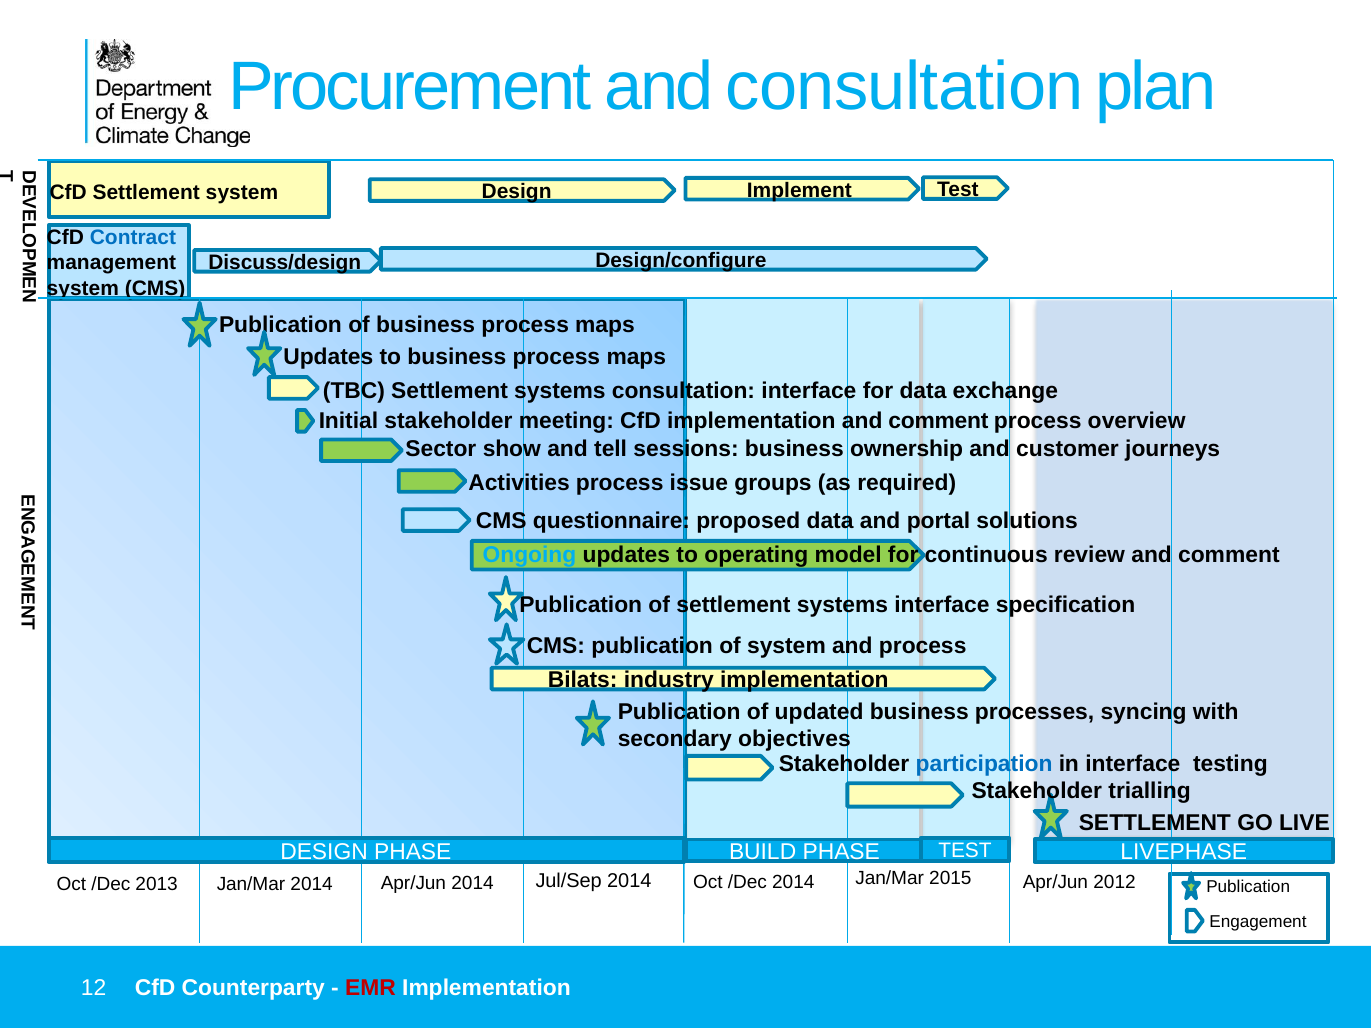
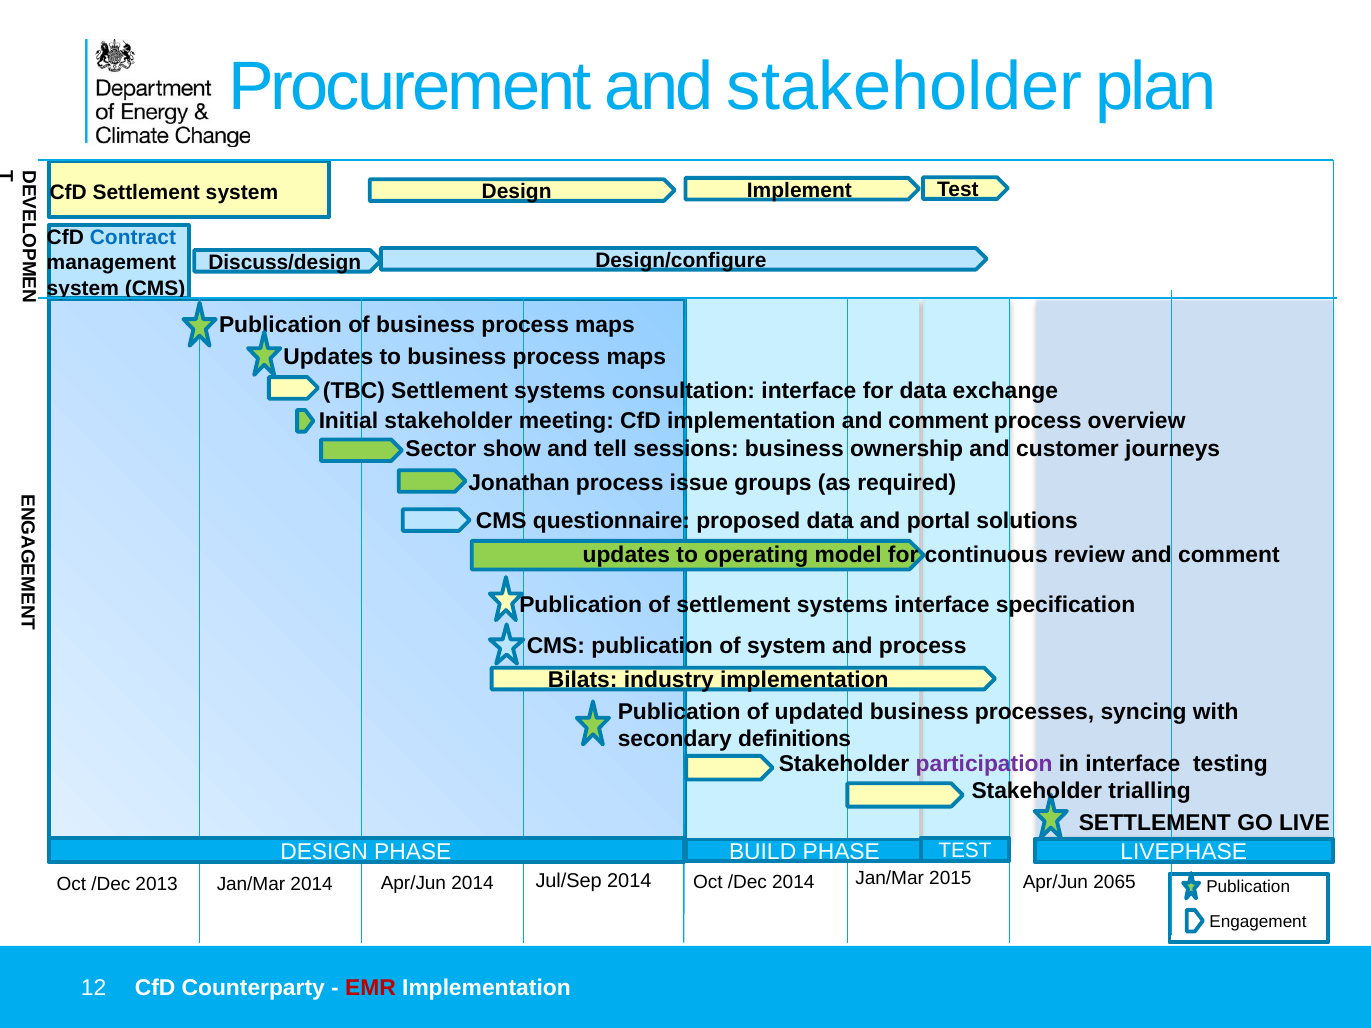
and consultation: consultation -> stakeholder (905, 87)
Activities: Activities -> Jonathan (519, 483)
Ongoing colour: light blue -> light green (529, 555)
objectives: objectives -> definitions (795, 739)
participation colour: blue -> purple (984, 764)
2012: 2012 -> 2065 (1115, 882)
